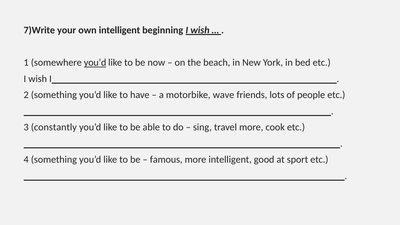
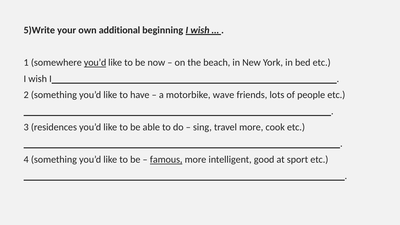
7)Write: 7)Write -> 5)Write (39, 30)
own intelligent: intelligent -> additional (119, 30)
constantly: constantly -> residences (54, 127)
famous underline: none -> present (166, 160)
